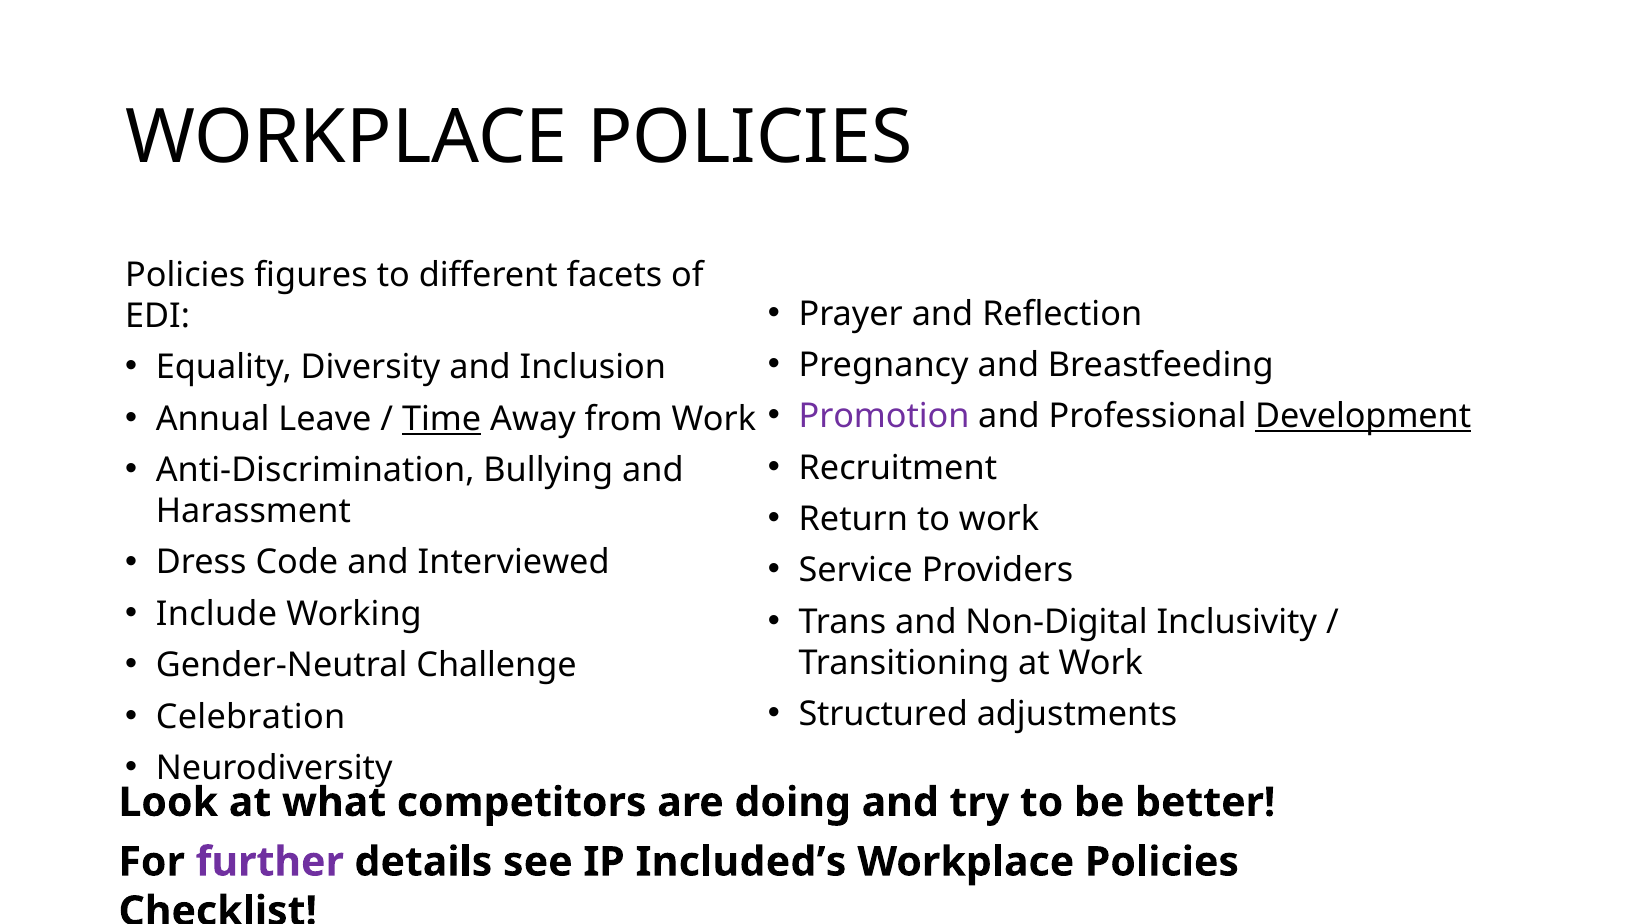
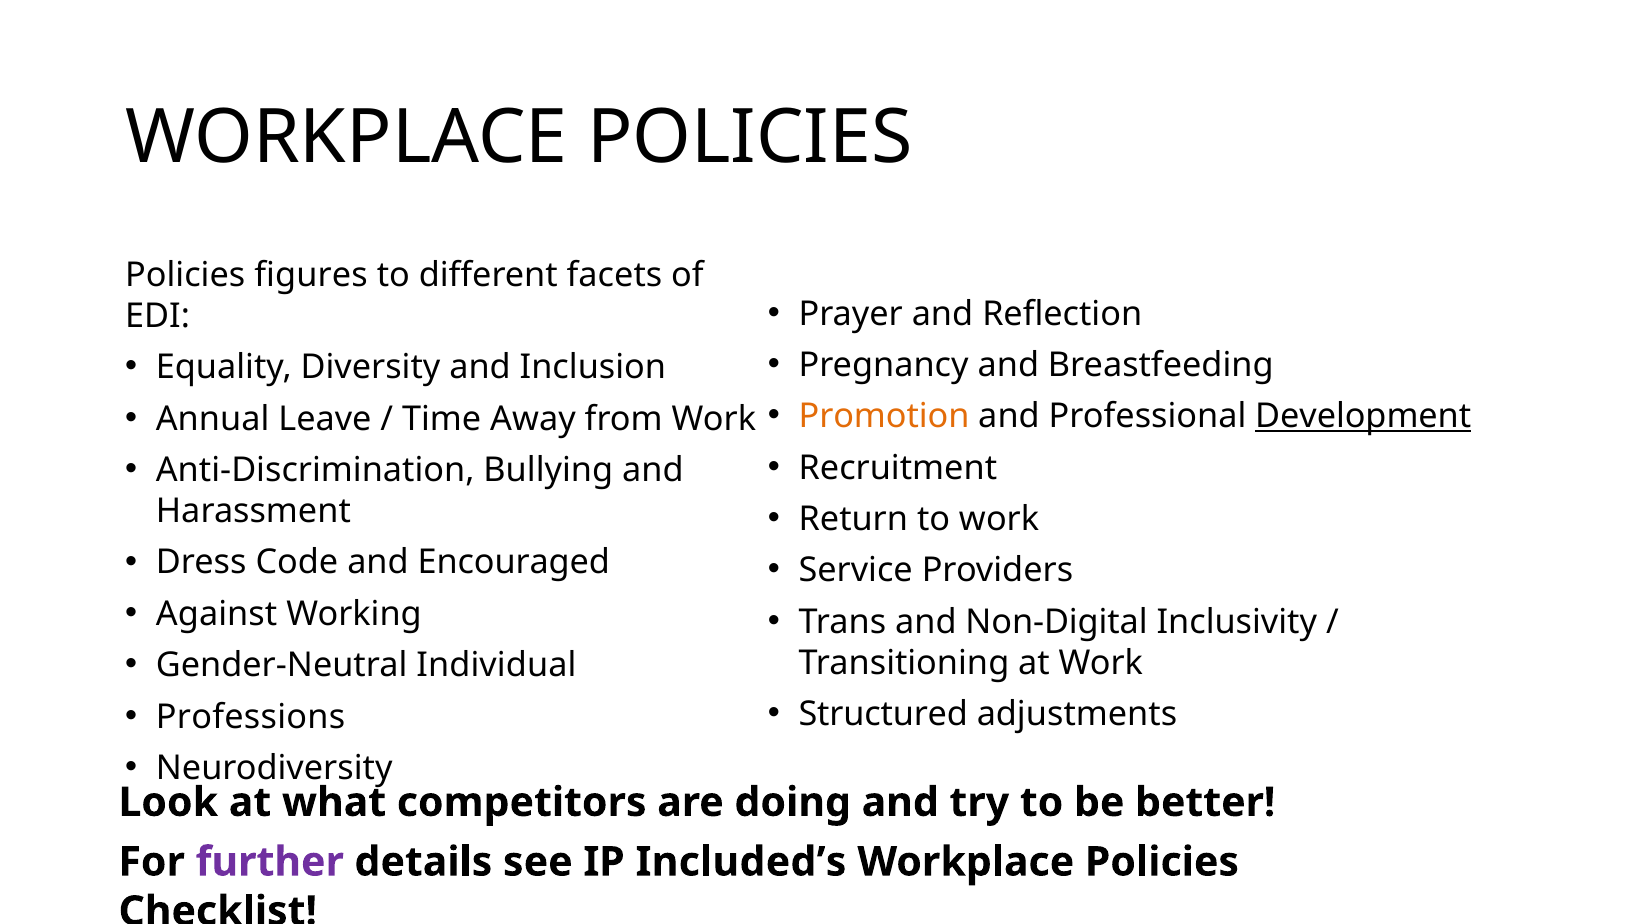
Promotion colour: purple -> orange (884, 416)
Time underline: present -> none (442, 419)
Interviewed: Interviewed -> Encouraged (514, 562)
Include: Include -> Against (217, 614)
Challenge: Challenge -> Individual (496, 665)
Celebration: Celebration -> Professions (251, 716)
